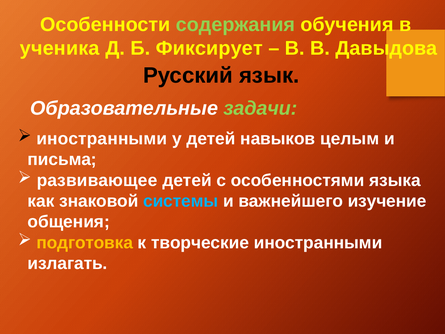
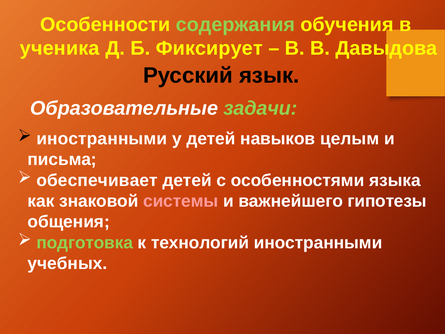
развивающее: развивающее -> обеспечивает (97, 180)
системы colour: light blue -> pink (181, 201)
изучение: изучение -> гипотезы (387, 201)
подготовка colour: yellow -> light green (85, 243)
творческие: творческие -> технологий (200, 243)
излагать: излагать -> учебных (67, 263)
